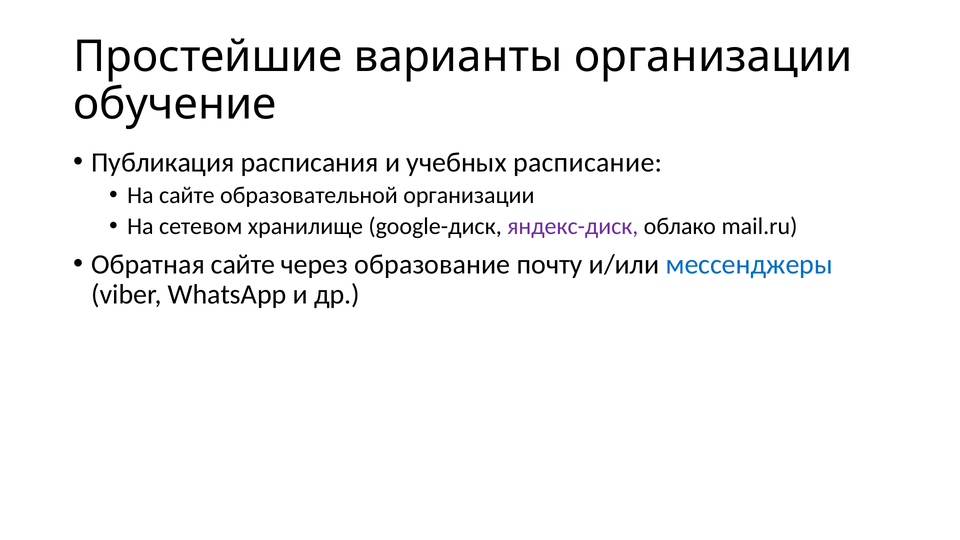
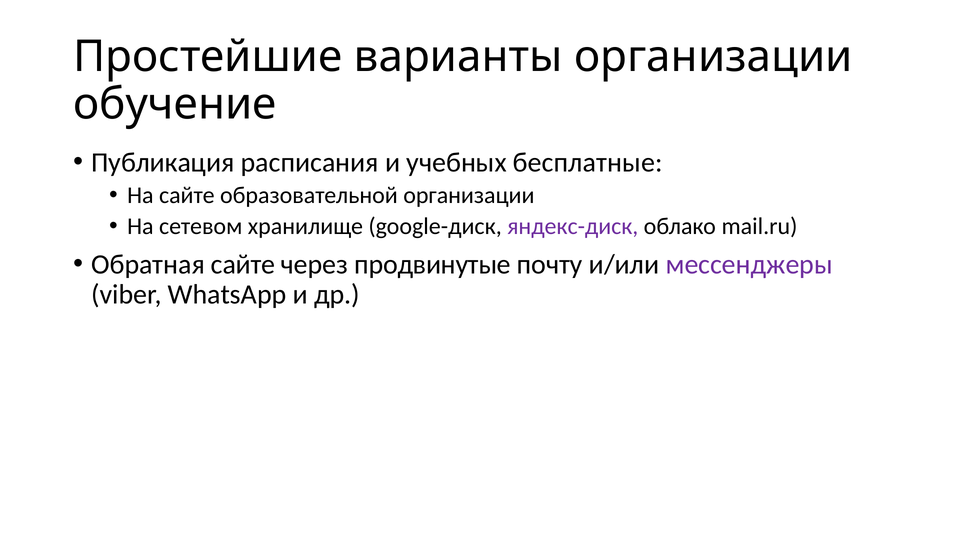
расписание: расписание -> бесплатные (588, 162)
образование: образование -> продвинутые (433, 264)
мессенджеры colour: blue -> purple (749, 264)
